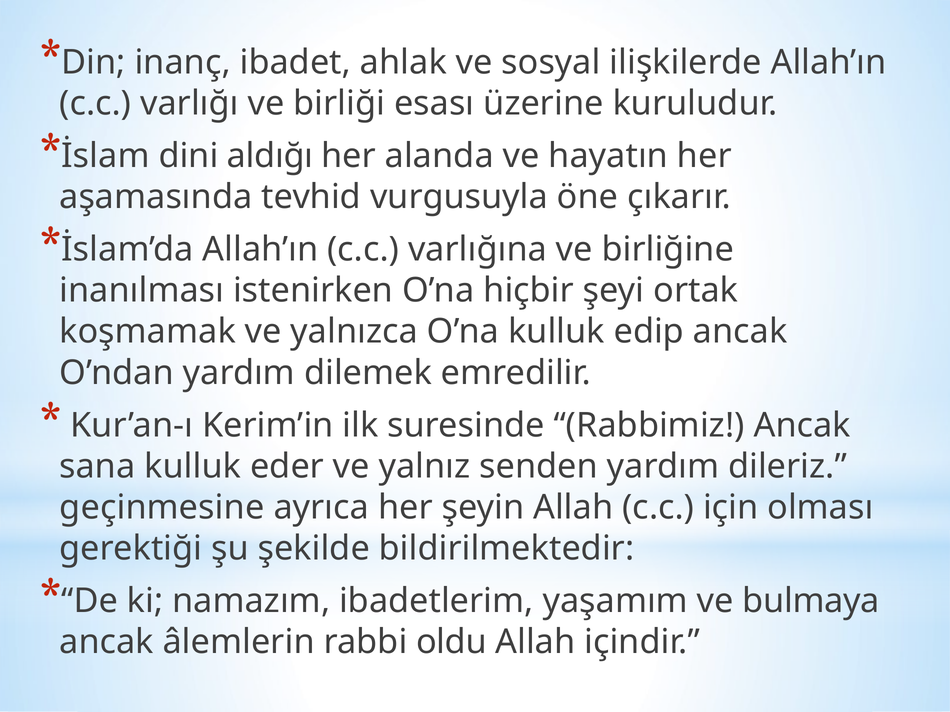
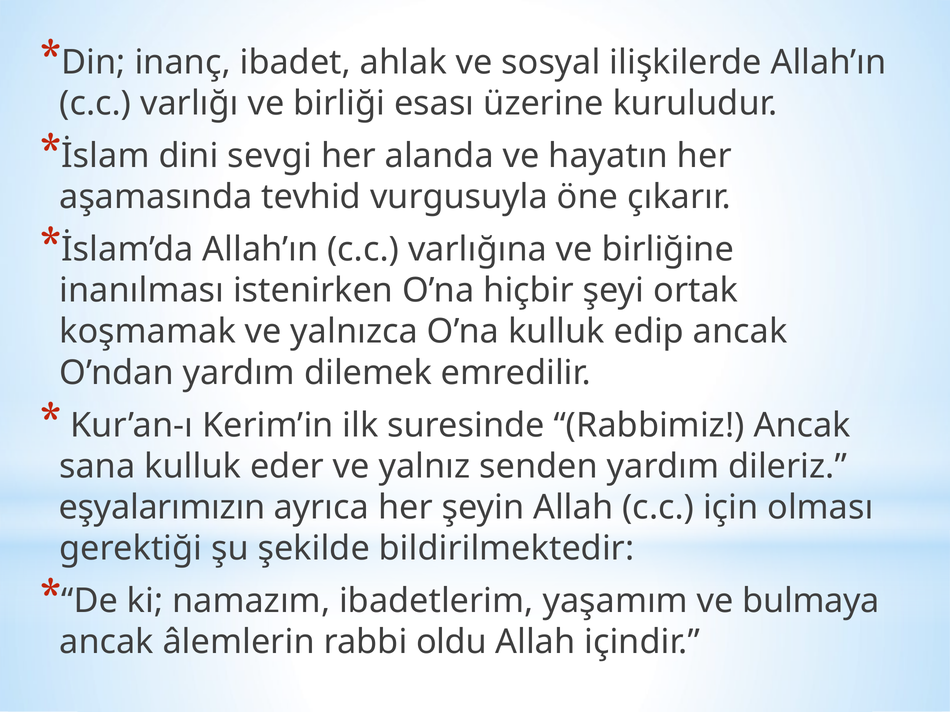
aldığı: aldığı -> sevgi (270, 156)
geçinmesine: geçinmesine -> eşyalarımızın (162, 508)
